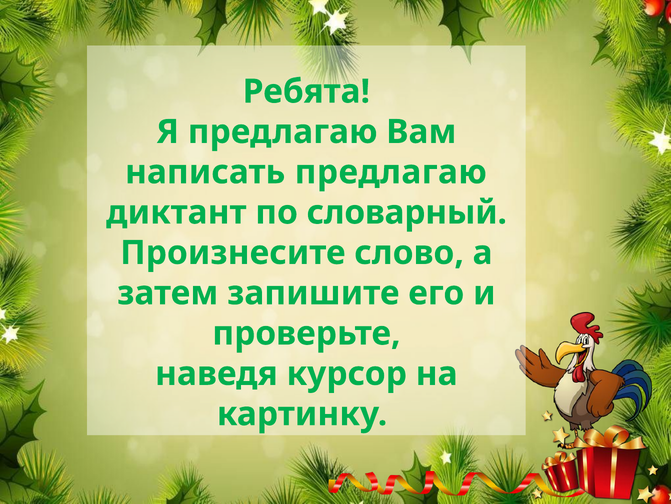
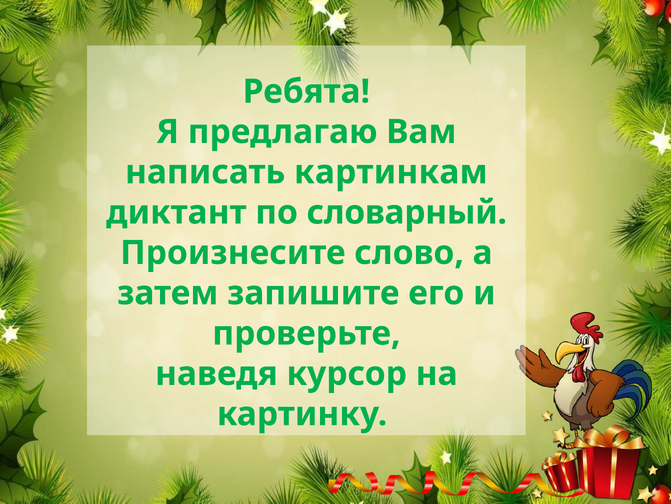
написать предлагаю: предлагаю -> картинкам (391, 172)
